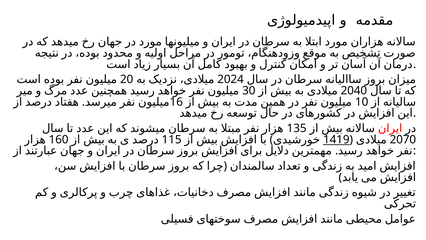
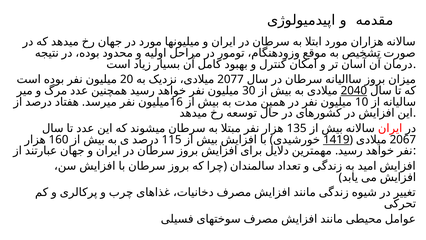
2024: 2024 -> 2077 (231, 79)
2040 underline: none -> present (354, 91)
2070: 2070 -> 2067 (403, 139)
